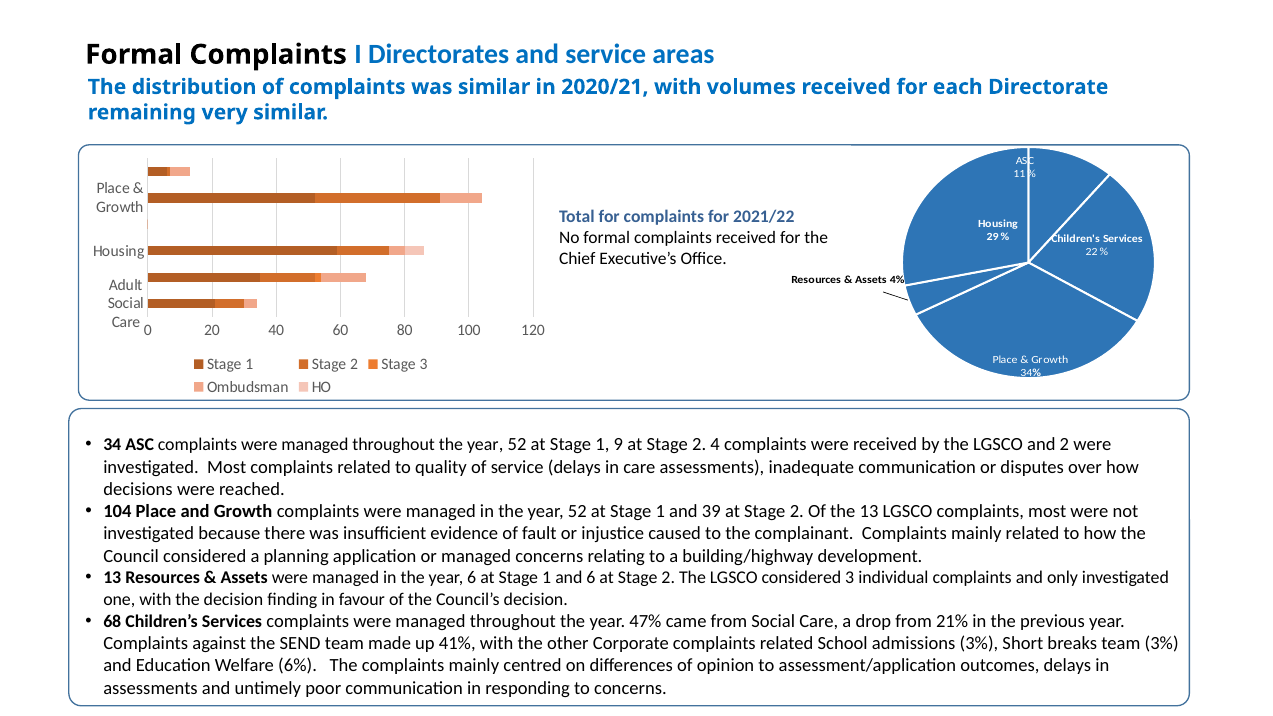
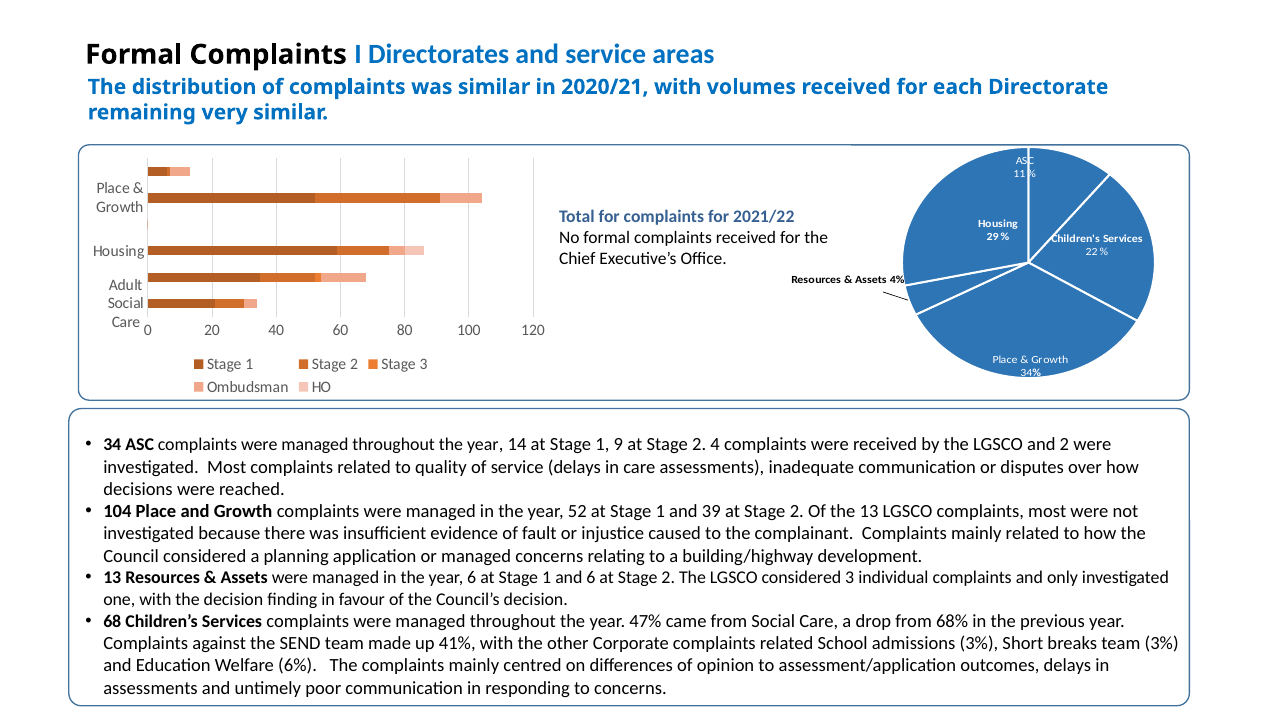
throughout the year 52: 52 -> 14 (517, 445)
21%: 21% -> 68% (952, 621)
